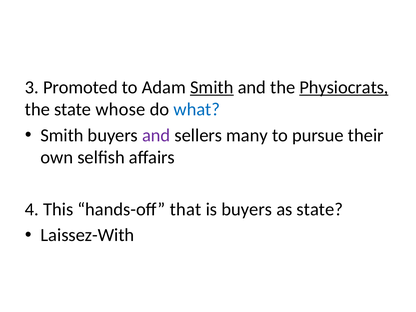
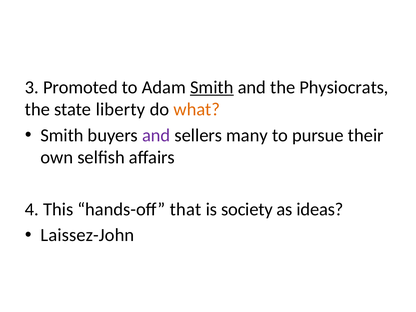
Physiocrats underline: present -> none (344, 87)
whose: whose -> liberty (120, 109)
what colour: blue -> orange (197, 109)
is buyers: buyers -> society (247, 209)
as state: state -> ideas (320, 209)
Laissez-With: Laissez-With -> Laissez-John (87, 235)
